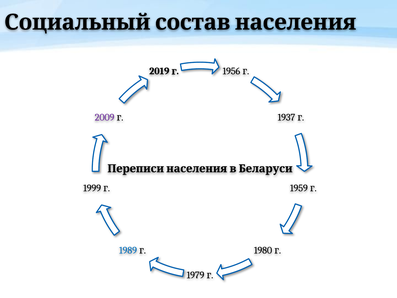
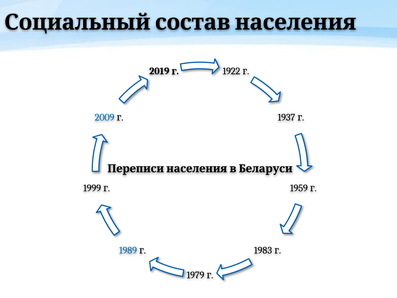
1956: 1956 -> 1922 (231, 71)
2009 colour: purple -> blue (105, 117)
1980: 1980 -> 1983 (263, 250)
